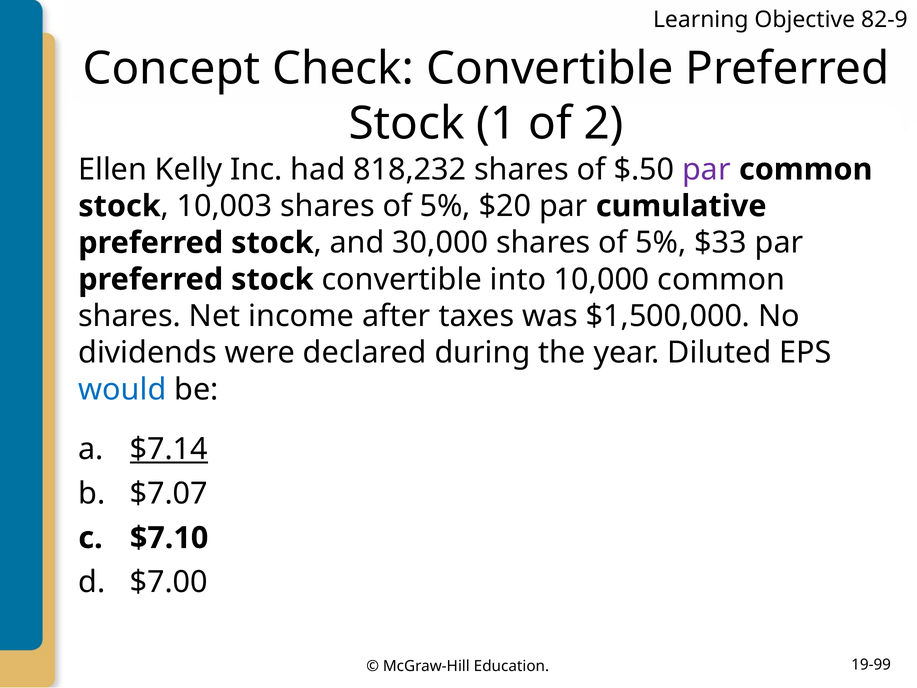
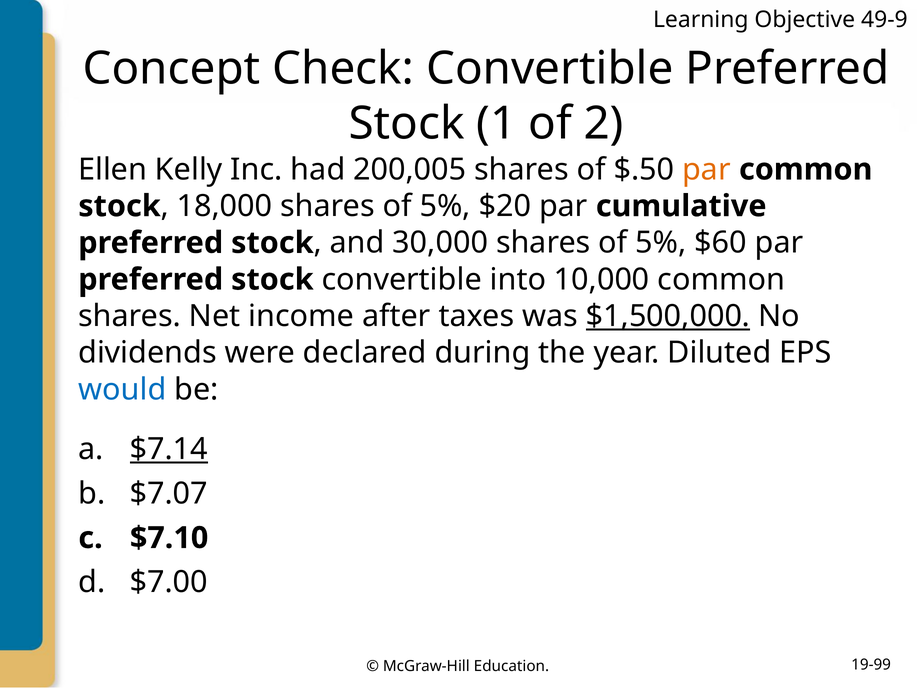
82-9: 82-9 -> 49-9 (884, 20)
818,232: 818,232 -> 200,005 (410, 169)
par colour: purple -> orange (706, 169)
10,003: 10,003 -> 18,000 (225, 206)
$33: $33 -> $60 (721, 243)
$1,500,000 underline: none -> present (668, 316)
